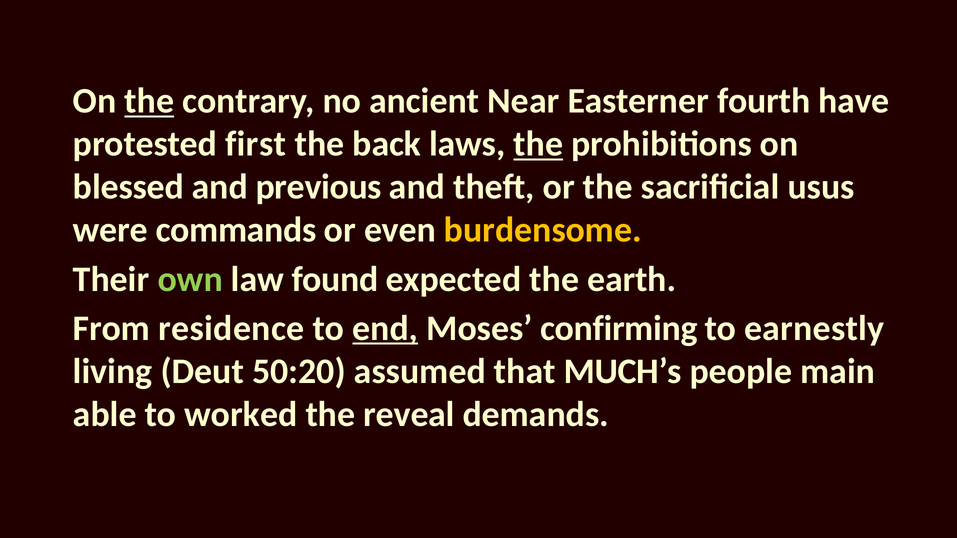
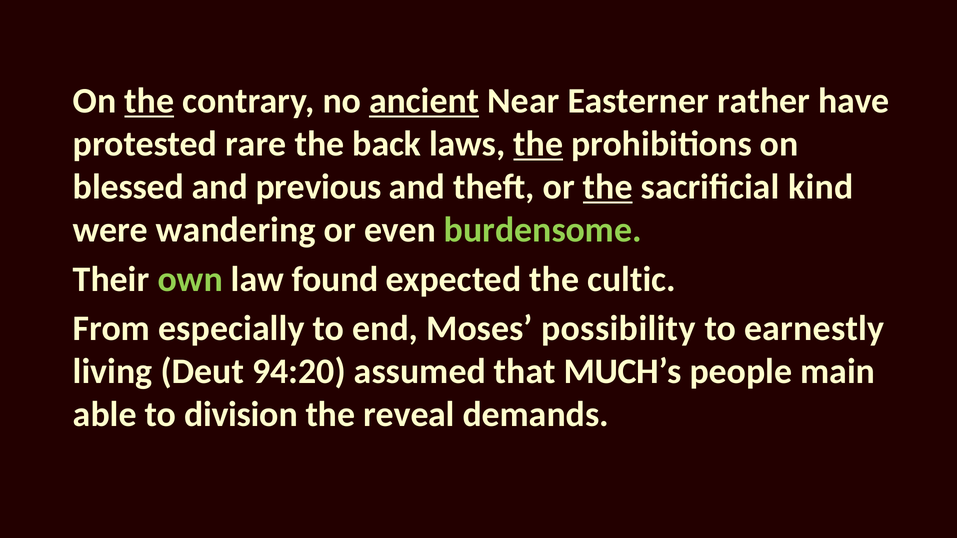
ancient underline: none -> present (424, 101)
fourth: fourth -> rather (764, 101)
first: first -> rare (256, 144)
the underline: none -> present (608, 187)
usus: usus -> kind (821, 187)
commands: commands -> wandering (236, 230)
burdensome colour: yellow -> light green (543, 230)
earth: earth -> cultic (632, 279)
residence: residence -> especially (231, 328)
end underline: present -> none (385, 328)
confirming: confirming -> possibility (618, 328)
50:20: 50:20 -> 94:20 (299, 371)
worked: worked -> division (241, 415)
